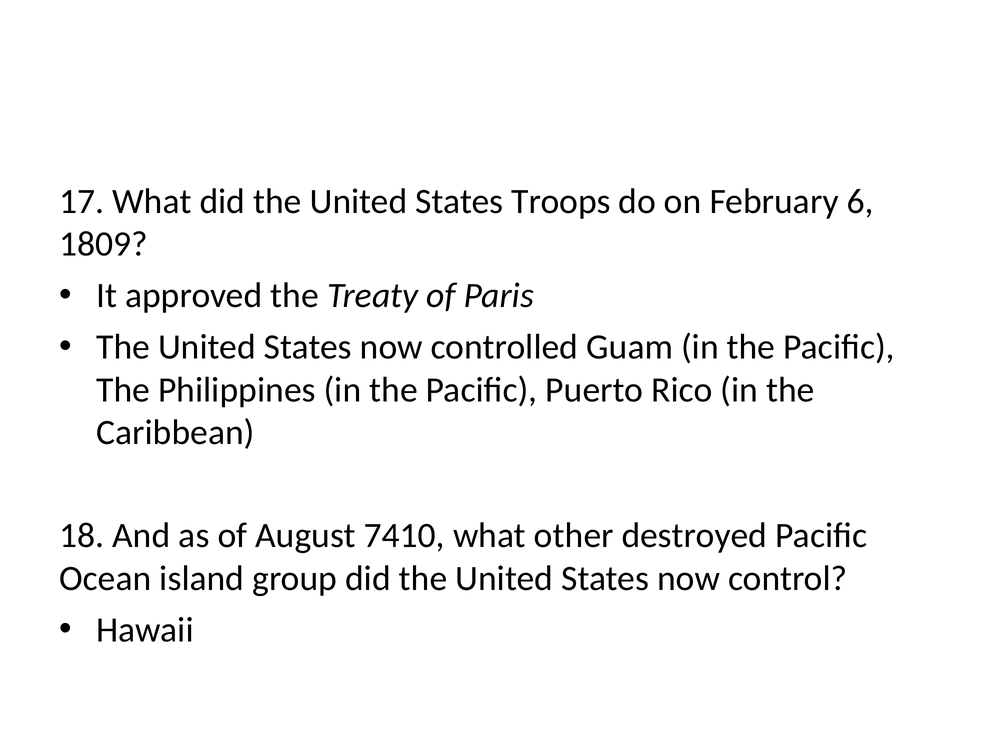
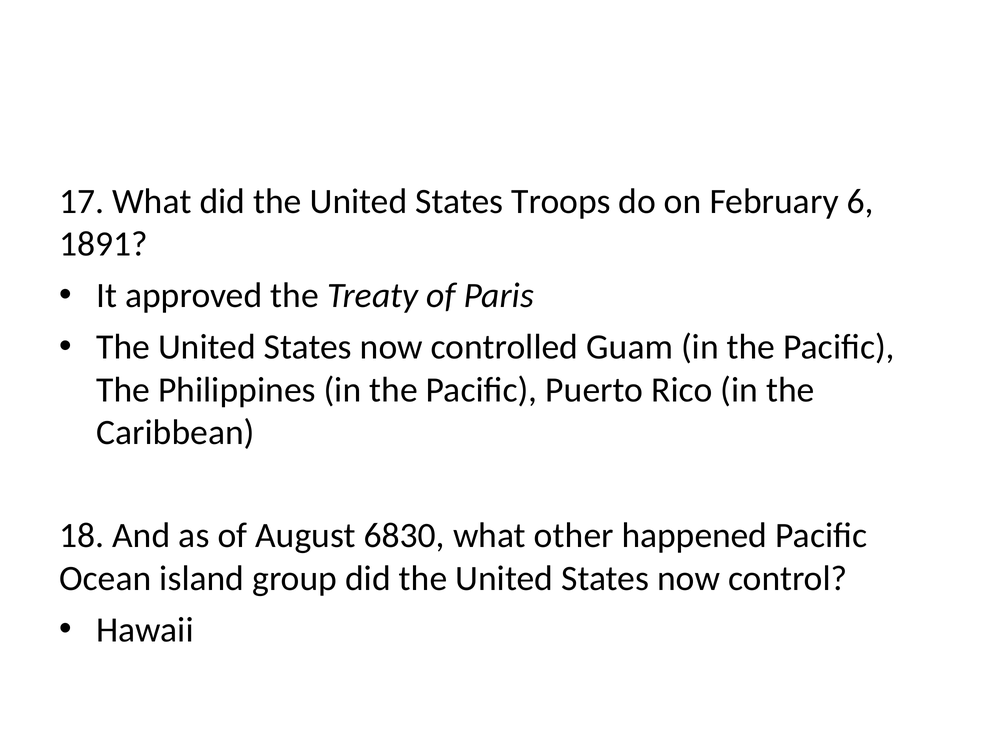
1809: 1809 -> 1891 (104, 244)
7410: 7410 -> 6830 (404, 536)
destroyed: destroyed -> happened (694, 536)
